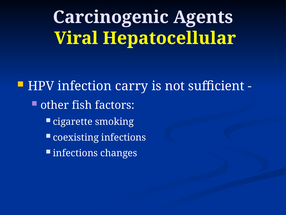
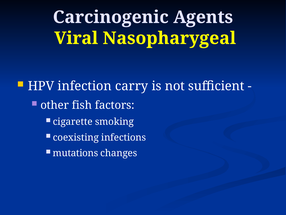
Hepatocellular: Hepatocellular -> Nasopharygeal (169, 38)
infections: infections -> mutations (75, 153)
